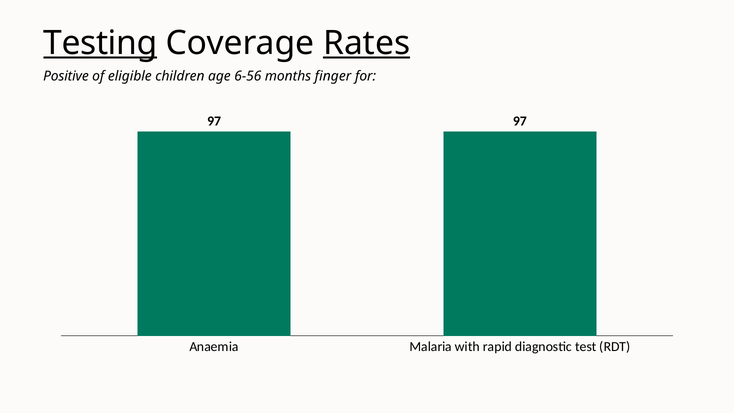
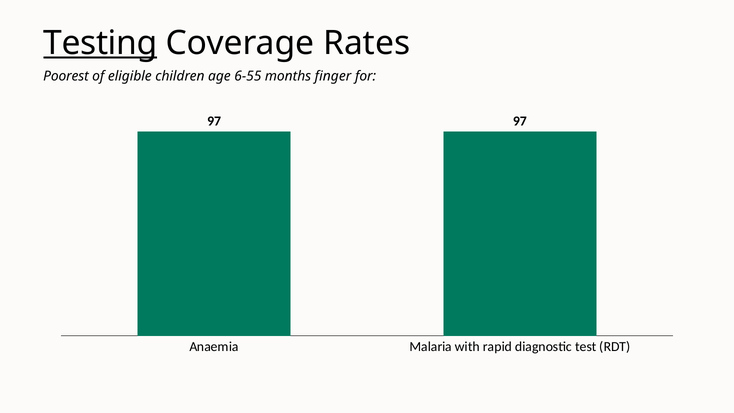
Rates underline: present -> none (367, 43)
Positive: Positive -> Poorest (66, 76)
6-56: 6-56 -> 6-55 (248, 76)
